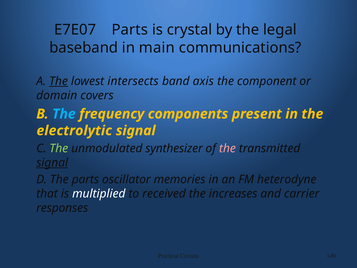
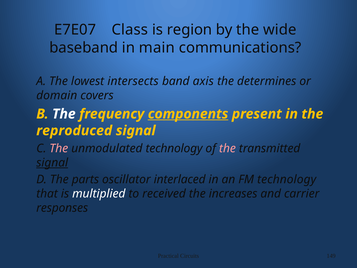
E7E07 Parts: Parts -> Class (130, 30)
crystal: crystal -> region (190, 30)
legal: legal -> wide (280, 30)
The underline: present -> none (58, 81)
component: component -> determines (267, 81)
The colour: light blue -> white (64, 114)
components underline: none -> present (188, 114)
electrolytic: electrolytic -> reproduced (74, 131)
The colour: light green -> pink (59, 148)
unmodulated synthesizer: synthesizer -> technology (174, 148)
memories: memories -> interlaced (180, 179)
FM heterodyne: heterodyne -> technology (287, 179)
